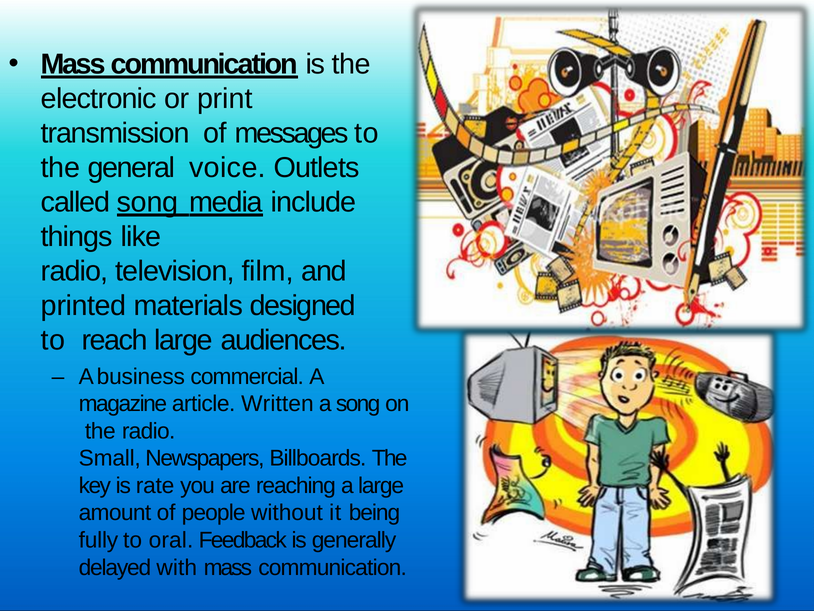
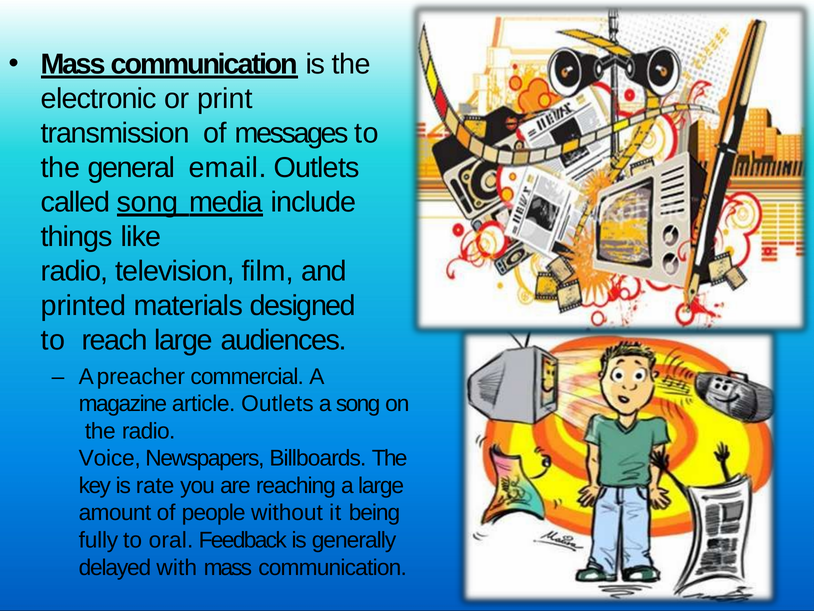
voice: voice -> email (228, 168)
business: business -> preacher (141, 377)
article Written: Written -> Outlets (277, 404)
Small: Small -> Voice (110, 458)
